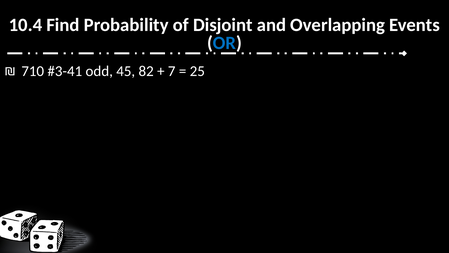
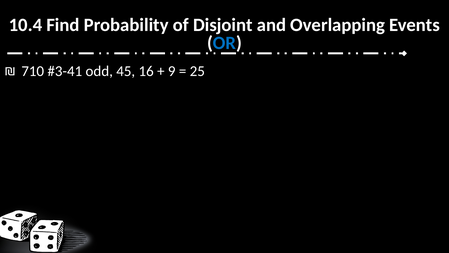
82: 82 -> 16 (146, 71)
7: 7 -> 9 (172, 71)
